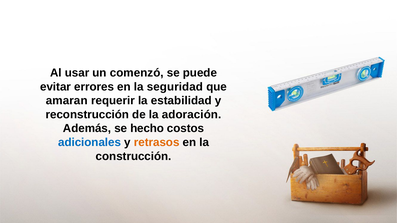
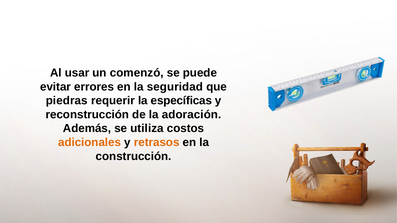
amaran: amaran -> piedras (67, 101)
estabilidad: estabilidad -> específicas (181, 101)
hecho: hecho -> utiliza (147, 129)
adicionales colour: blue -> orange (90, 143)
